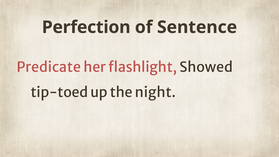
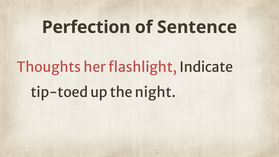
Predicate: Predicate -> Thoughts (49, 67)
Showed: Showed -> Indicate (206, 67)
